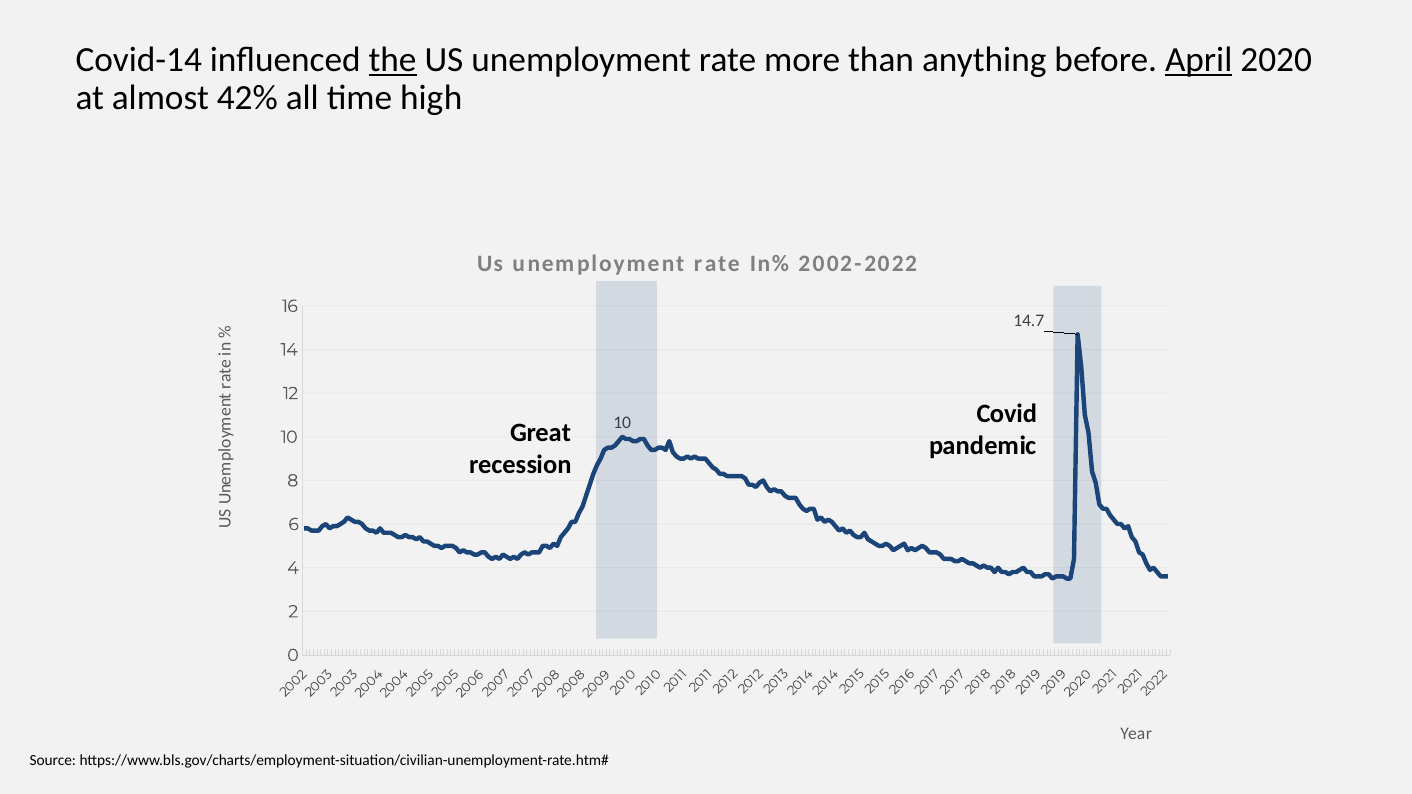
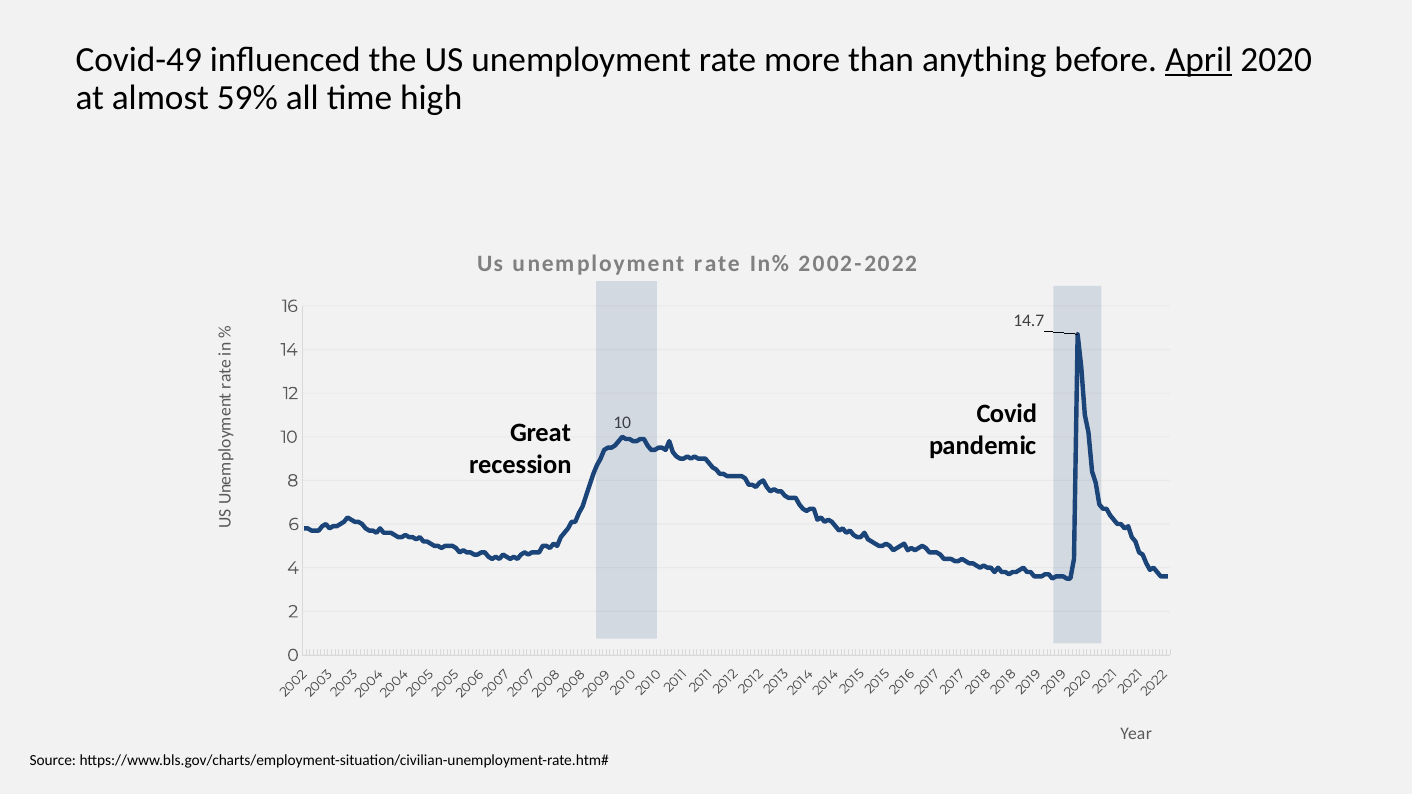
Covid-14: Covid-14 -> Covid-49 (139, 60)
the underline: present -> none (393, 60)
42%: 42% -> 59% (247, 98)
